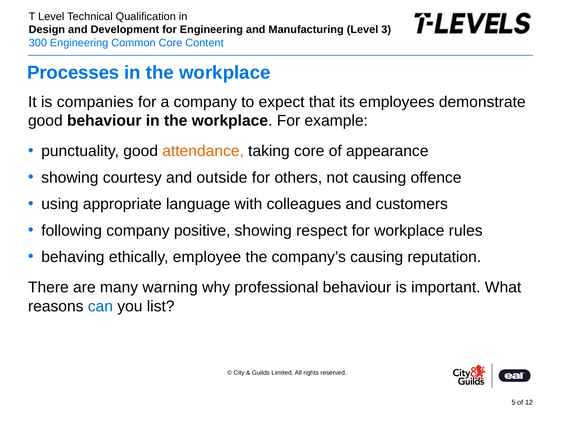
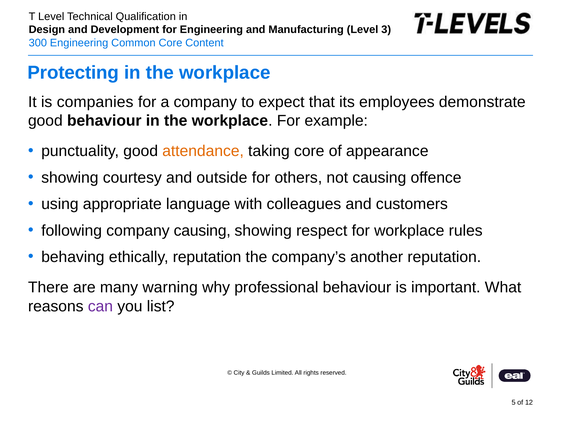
Processes: Processes -> Protecting (73, 73)
company positive: positive -> causing (202, 230)
ethically employee: employee -> reputation (207, 257)
company’s causing: causing -> another (377, 257)
can colour: blue -> purple (100, 306)
